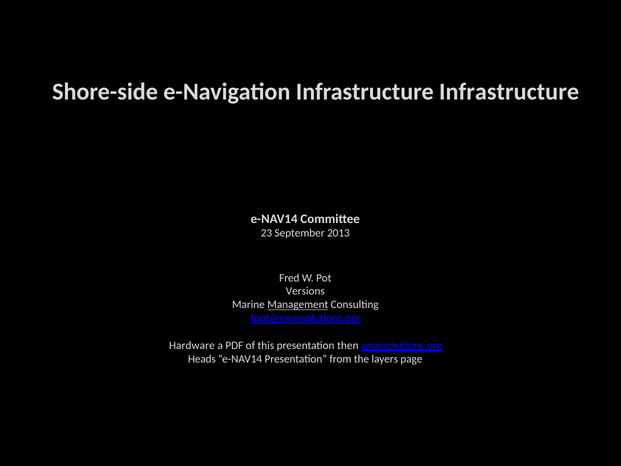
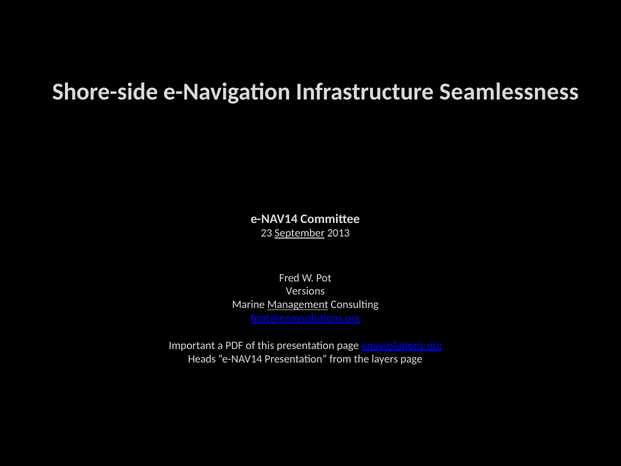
Infrastructure Infrastructure: Infrastructure -> Seamlessness (509, 92)
September underline: none -> present (300, 233)
Hardware: Hardware -> Important (192, 345)
presentation then: then -> page (348, 345)
